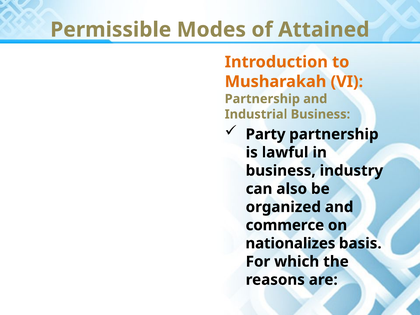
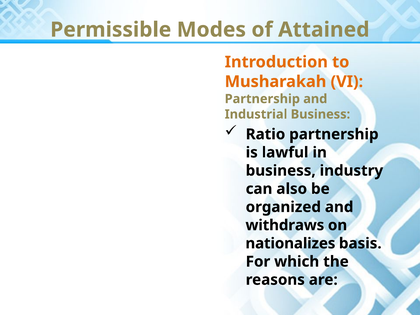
Party: Party -> Ratio (265, 134)
commerce: commerce -> withdraws (285, 225)
